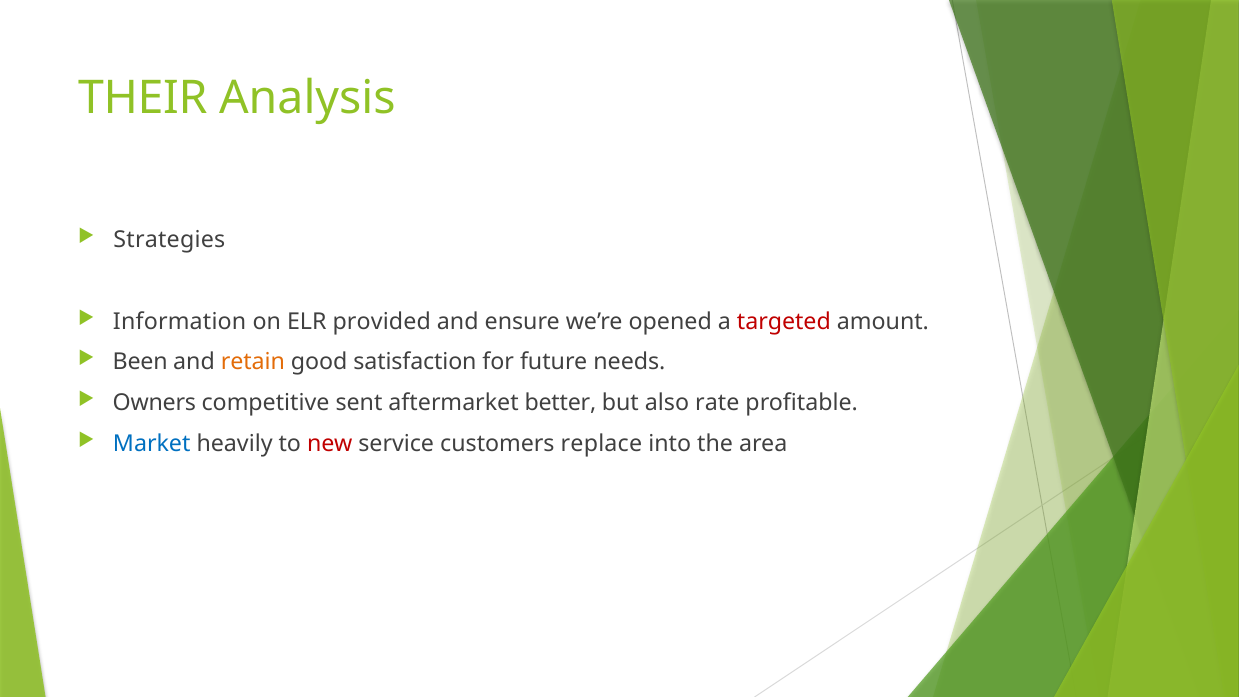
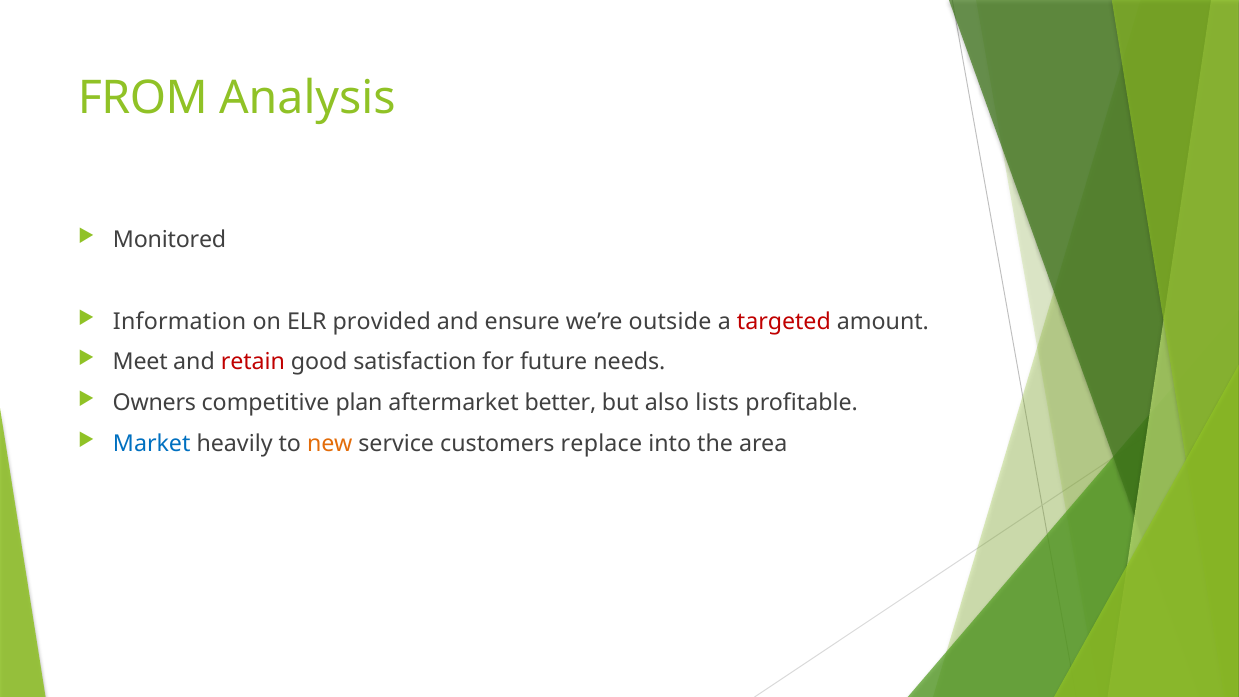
THEIR: THEIR -> FROM (143, 98)
Strategies: Strategies -> Monitored (170, 240)
opened: opened -> outside (670, 321)
Been: Been -> Meet (140, 362)
retain colour: orange -> red (253, 362)
sent: sent -> plan (359, 403)
rate: rate -> lists (717, 403)
new colour: red -> orange (330, 444)
